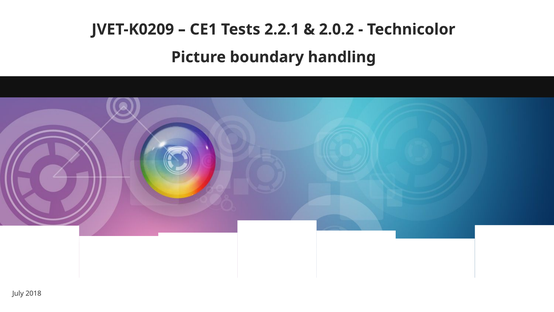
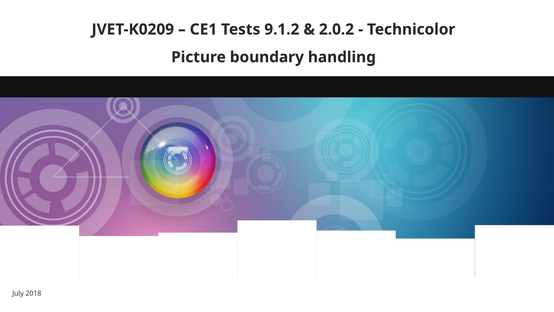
2.2.1: 2.2.1 -> 9.1.2 (282, 29)
